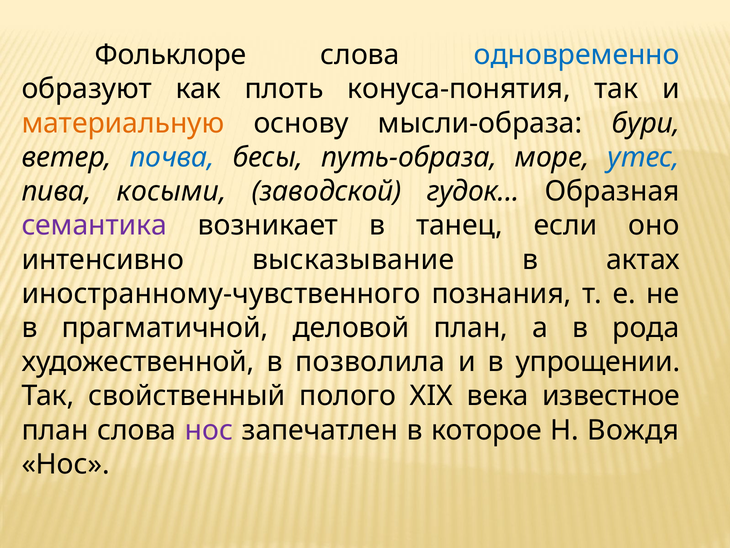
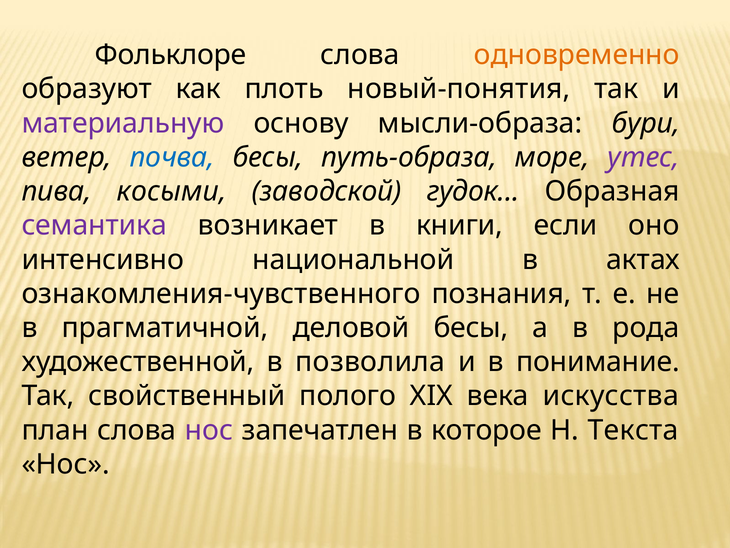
одновременно colour: blue -> orange (577, 55)
конуса-понятия: конуса-понятия -> новый-понятия (459, 89)
материальную colour: orange -> purple (123, 123)
утес colour: blue -> purple (644, 157)
танец: танец -> книги (460, 225)
высказывание: высказывание -> национальной (353, 259)
иностранному-чувственного: иностранному-чувственного -> ознакомления-чувственного (221, 293)
деловой план: план -> бесы (471, 328)
упрощении: упрощении -> понимание (598, 362)
известное: известное -> искусства (611, 396)
Вождя: Вождя -> Текста (633, 430)
